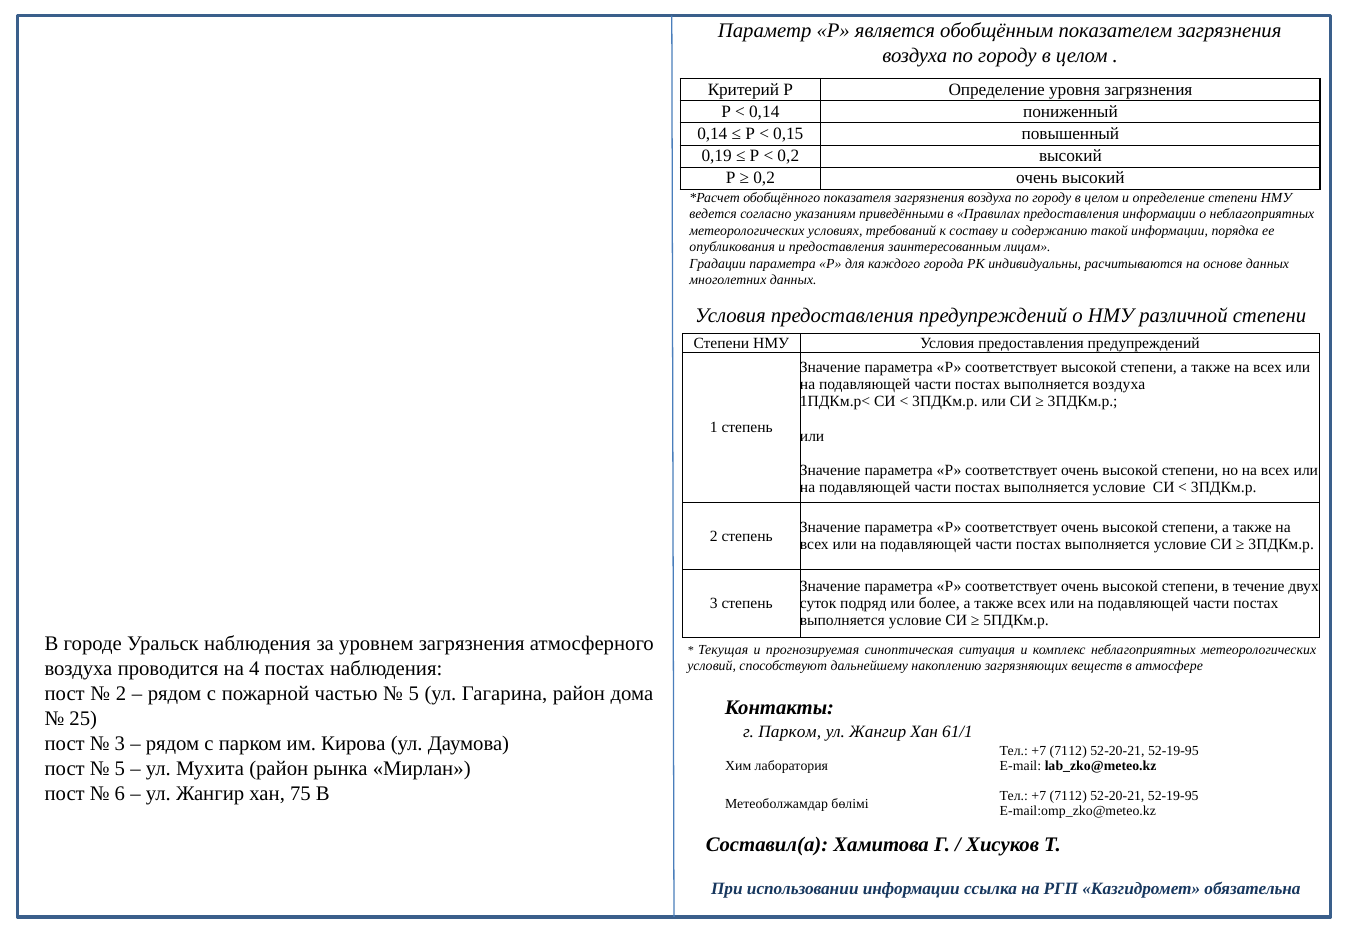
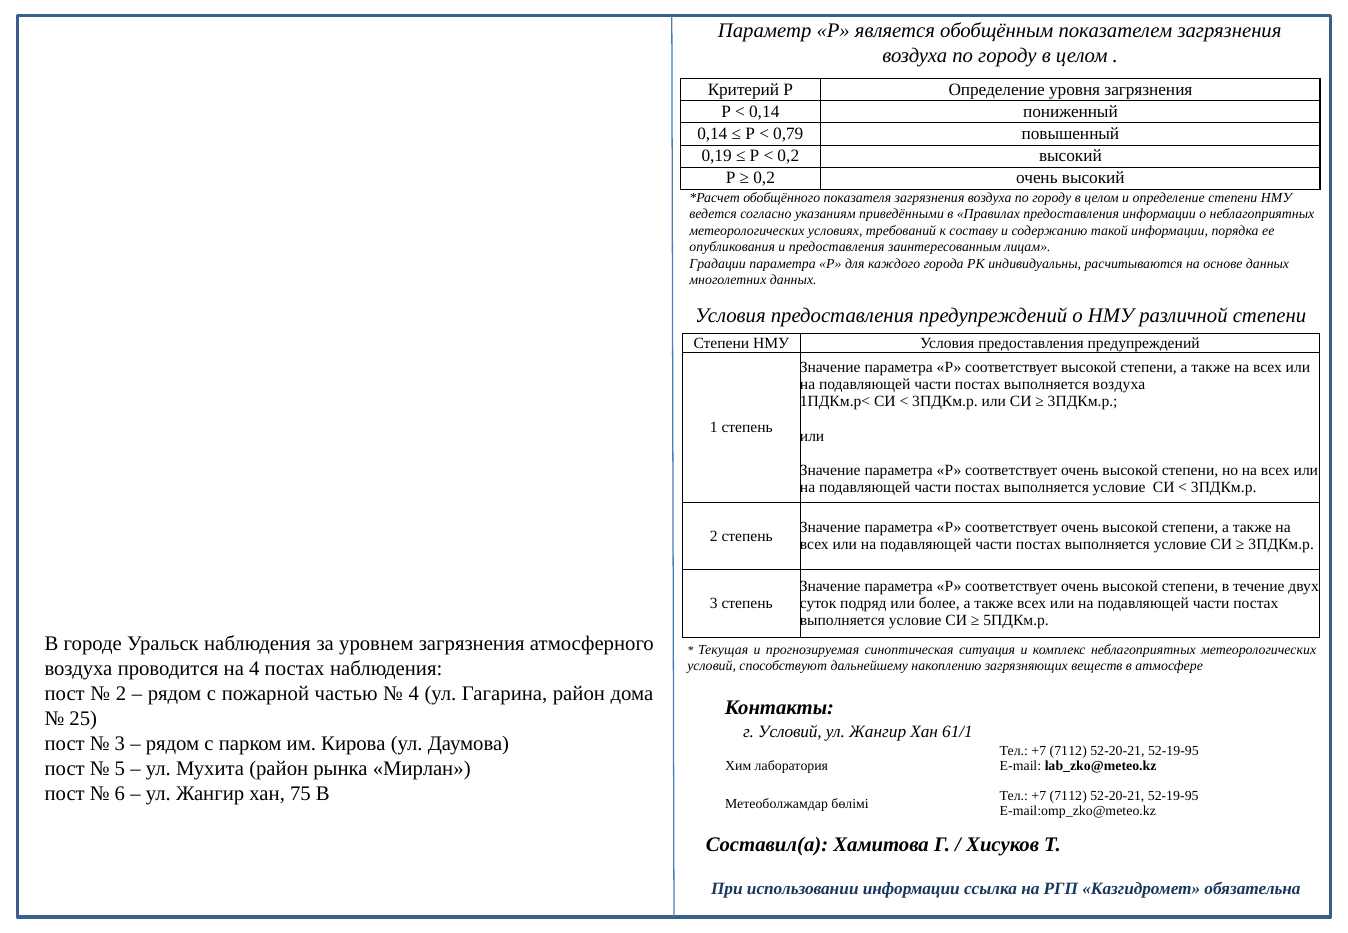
0,15: 0,15 -> 0,79 (788, 134)
5: 5 -> 4 (414, 694)
г Парком: Парком -> Условий (790, 732)
